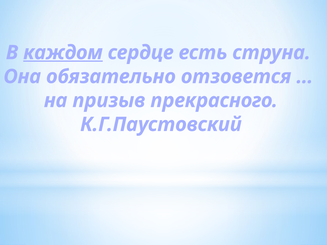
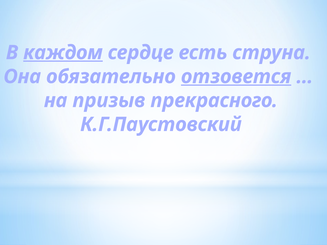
отзовется underline: none -> present (236, 77)
